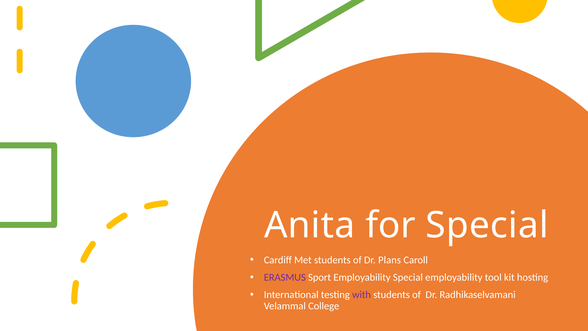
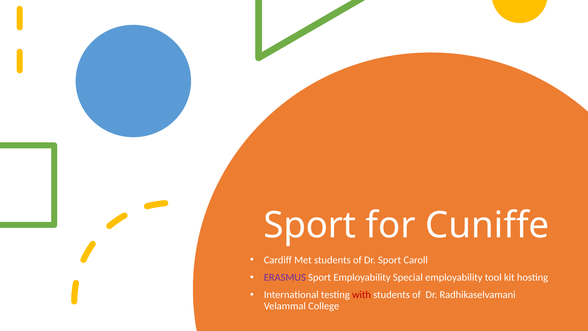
Anita: Anita -> Sport (310, 225)
for Special: Special -> Cuniffe (487, 225)
Dr Plans: Plans -> Sport (390, 260)
with colour: purple -> red (361, 295)
